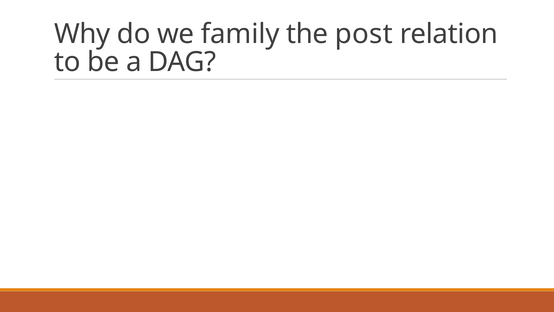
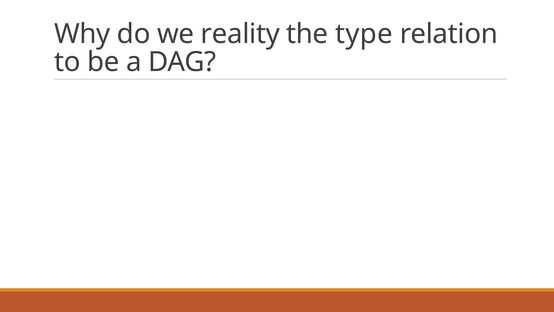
family: family -> reality (240, 34)
post: post -> type (364, 34)
